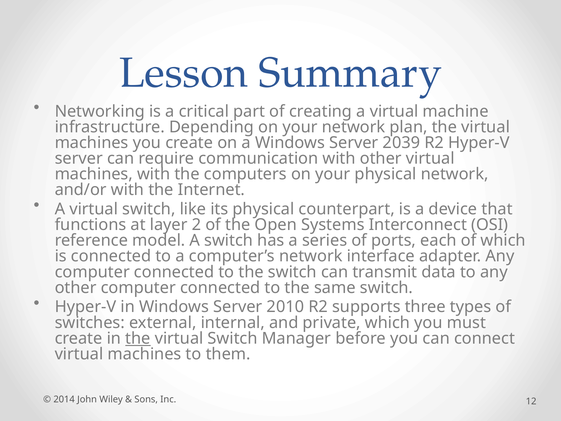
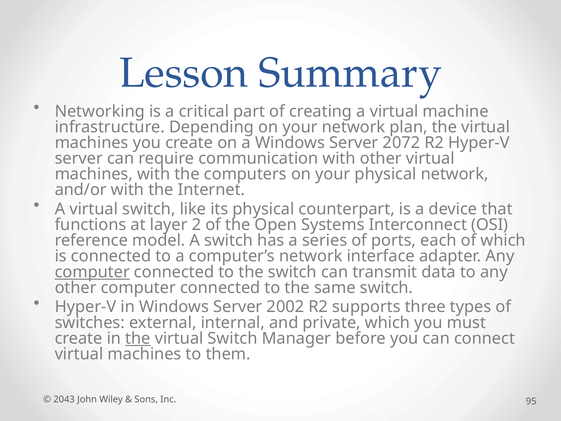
2039: 2039 -> 2072 (401, 143)
computer underline: none -> present (92, 272)
2010: 2010 -> 2002 (285, 307)
2014: 2014 -> 2043 (64, 399)
12: 12 -> 95 (531, 401)
